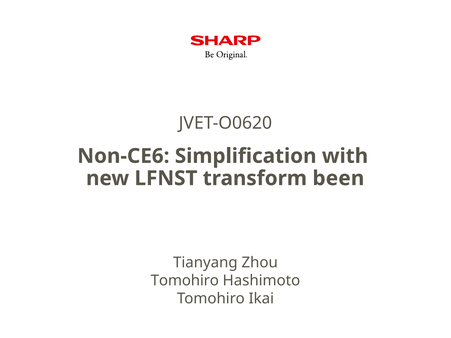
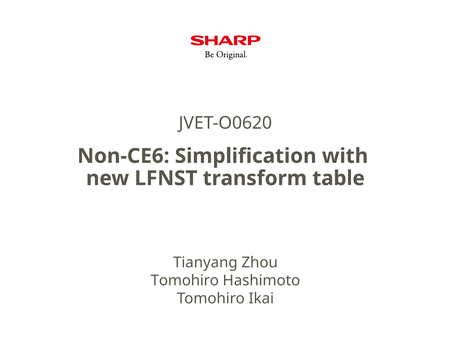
been: been -> table (339, 178)
